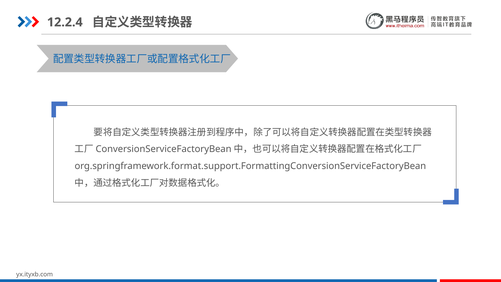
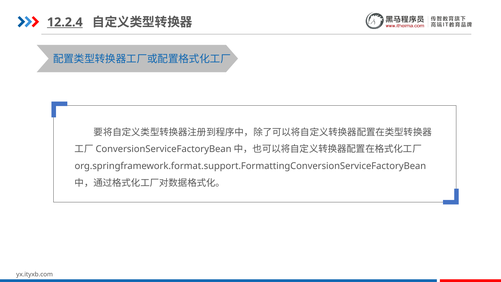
12.2.4 underline: none -> present (65, 22)
